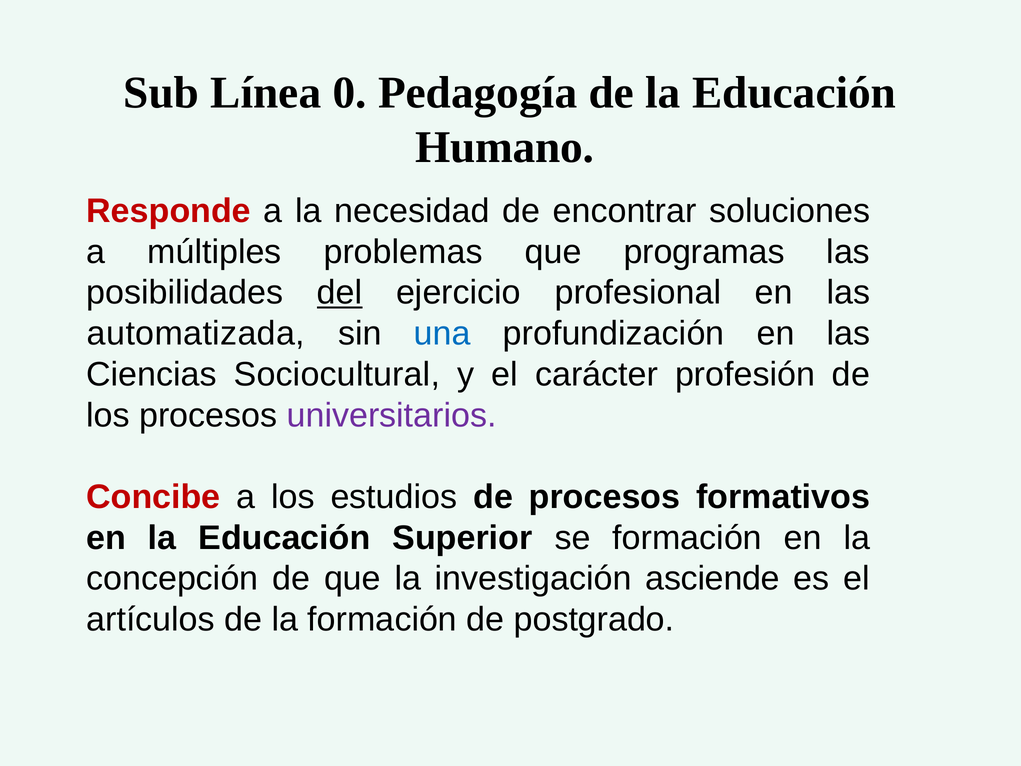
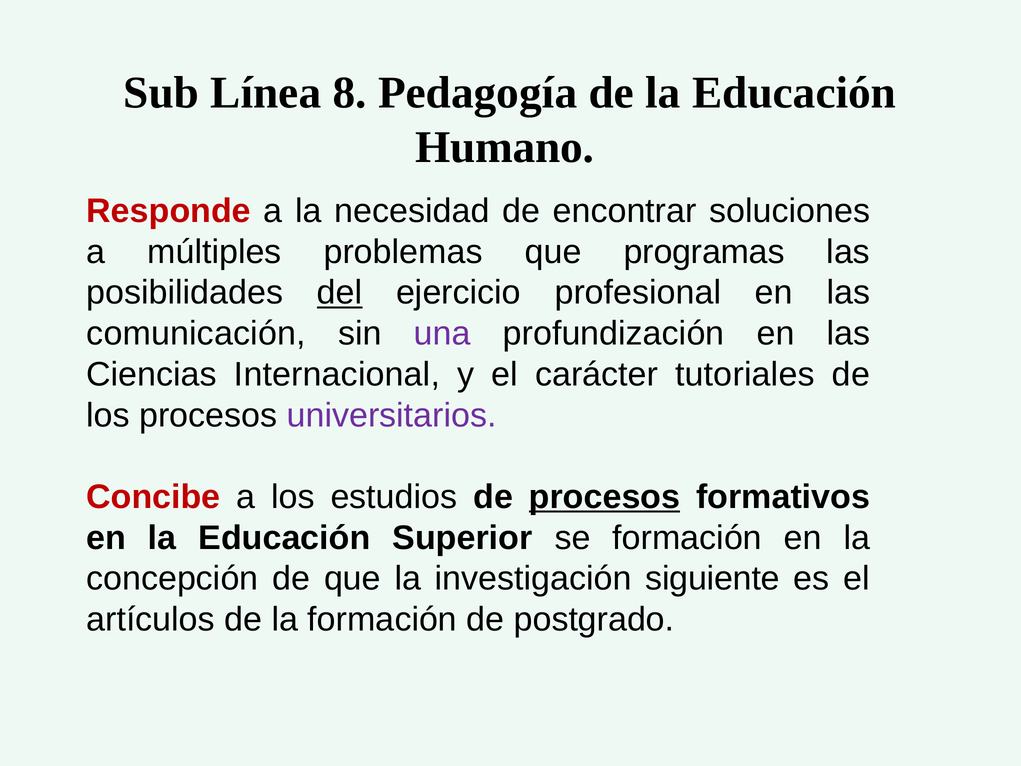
0: 0 -> 8 (350, 93)
automatizada: automatizada -> comunicación (196, 333)
una colour: blue -> purple (442, 333)
Sociocultural: Sociocultural -> Internacional (337, 374)
profesión: profesión -> tutoriales (745, 374)
procesos underline: none -> present (605, 497)
asciende: asciende -> siguiente (713, 578)
